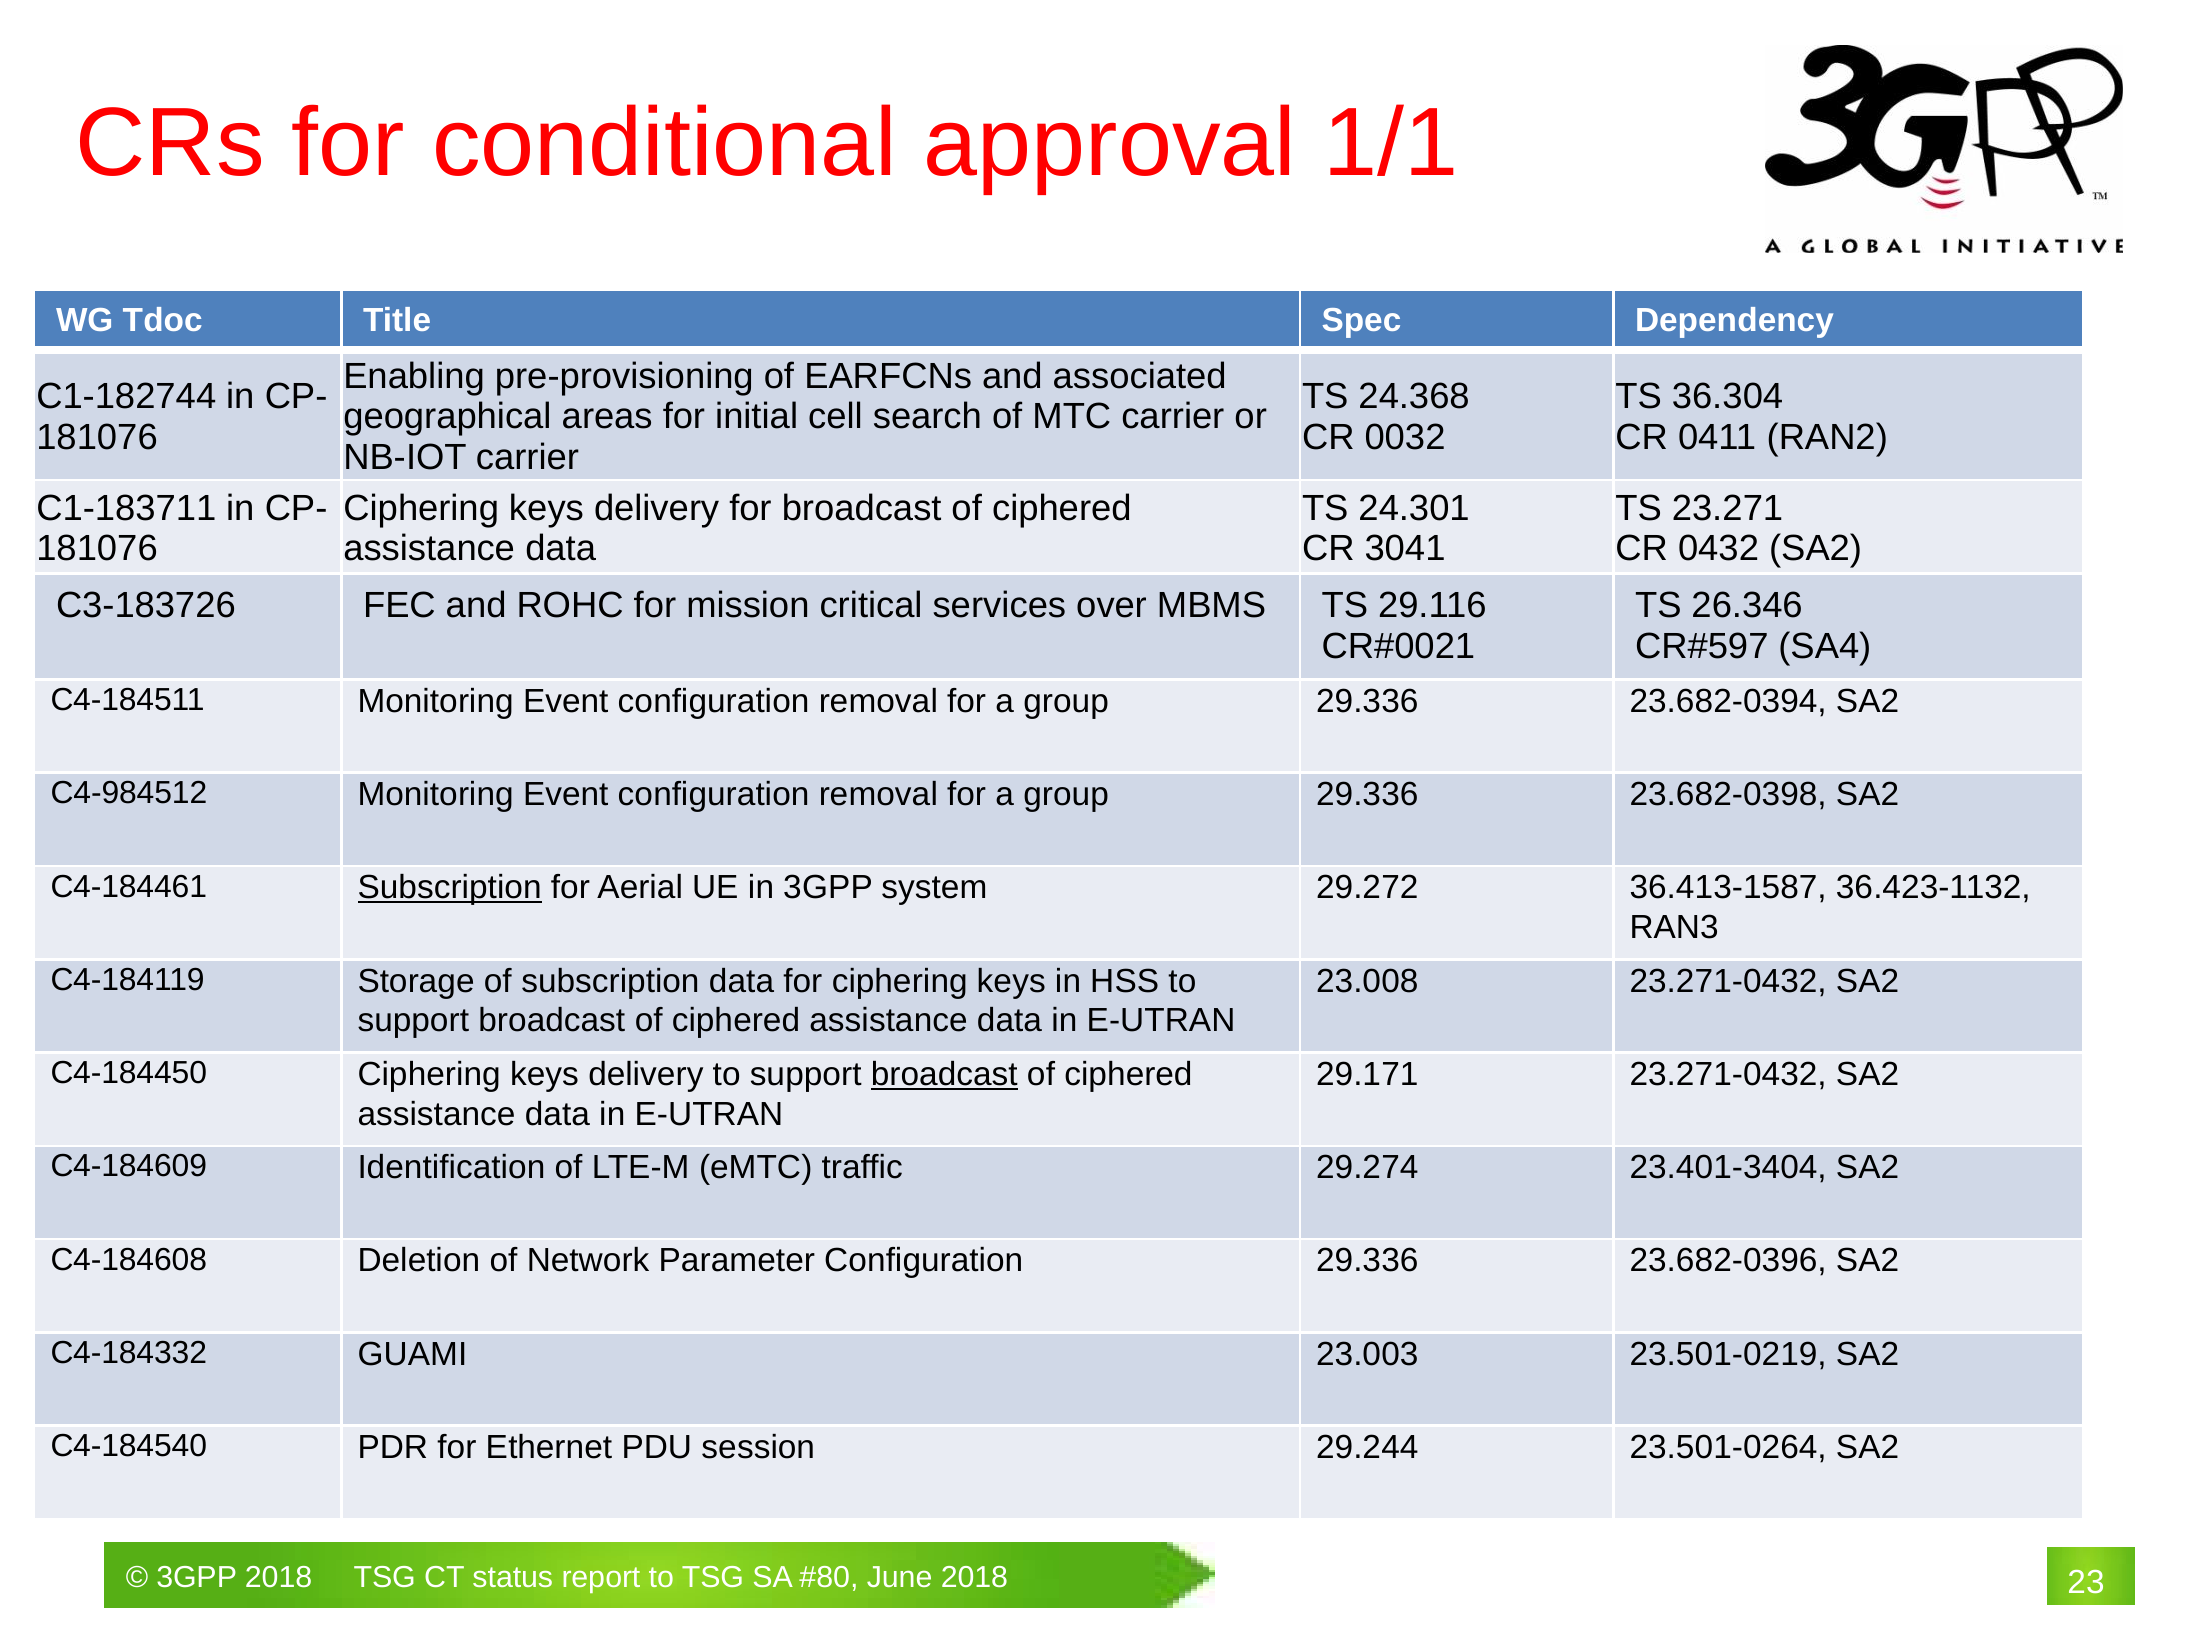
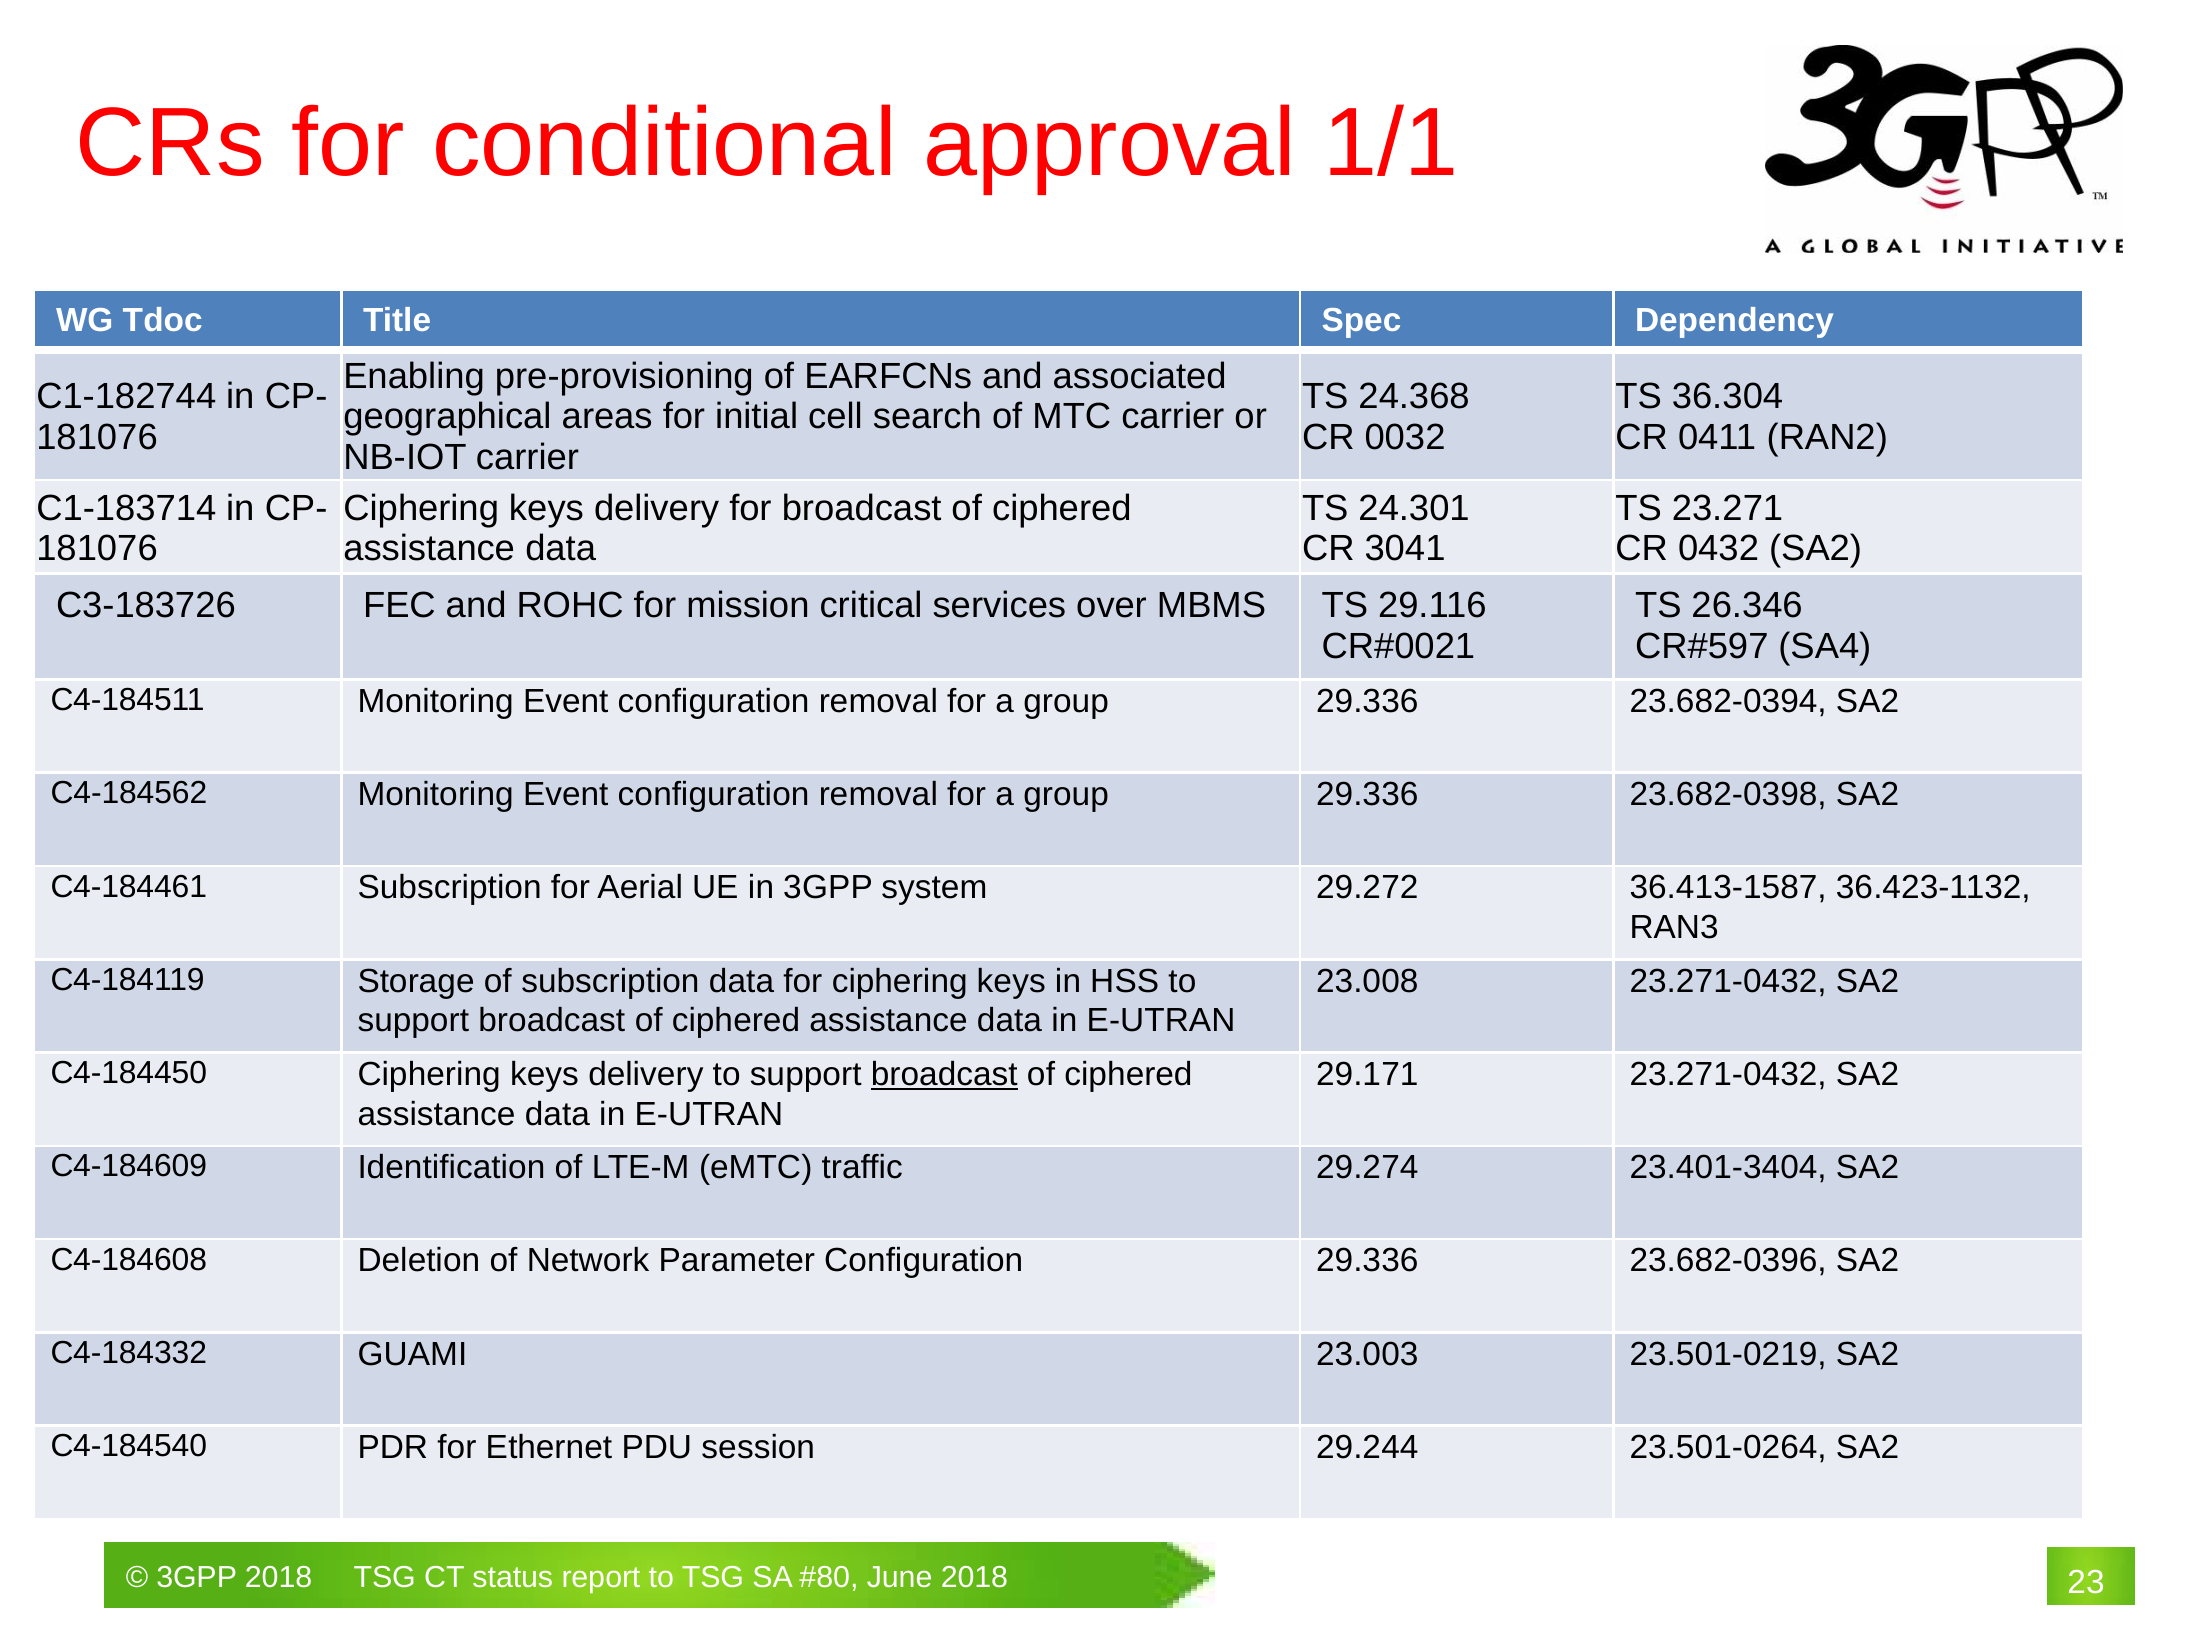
C1-183711: C1-183711 -> C1-183714 (126, 508)
C4-984512: C4-984512 -> C4-184562 (129, 794)
Subscription underline: present -> none (450, 888)
